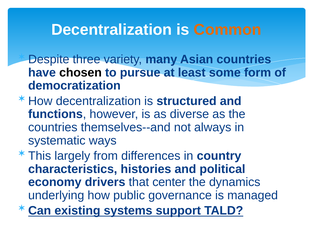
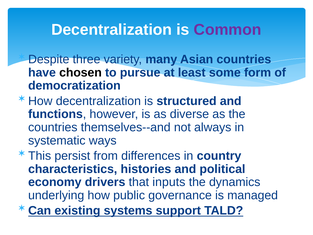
Common colour: orange -> purple (228, 30)
largely: largely -> persist (72, 156)
center: center -> inputs (169, 182)
